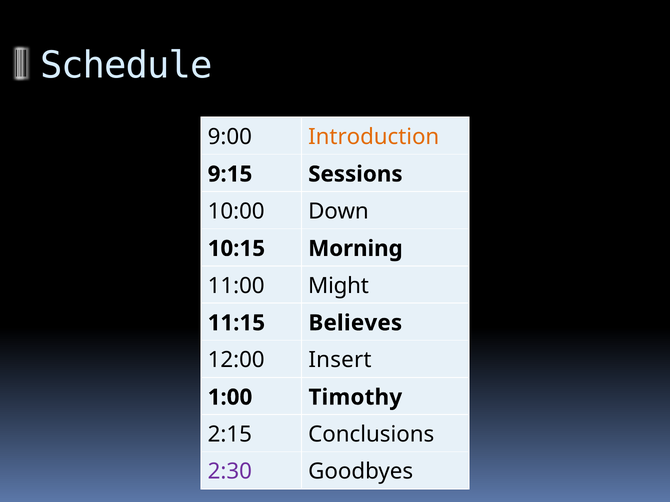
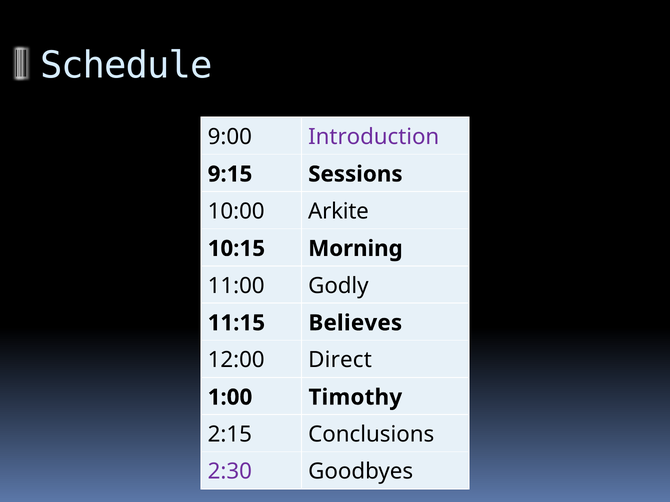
Introduction colour: orange -> purple (374, 137)
Down: Down -> Arkite (338, 212)
Might: Might -> Godly (338, 286)
Insert: Insert -> Direct (340, 360)
